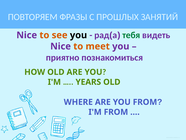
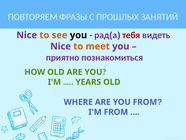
тебя colour: green -> red (131, 35)
